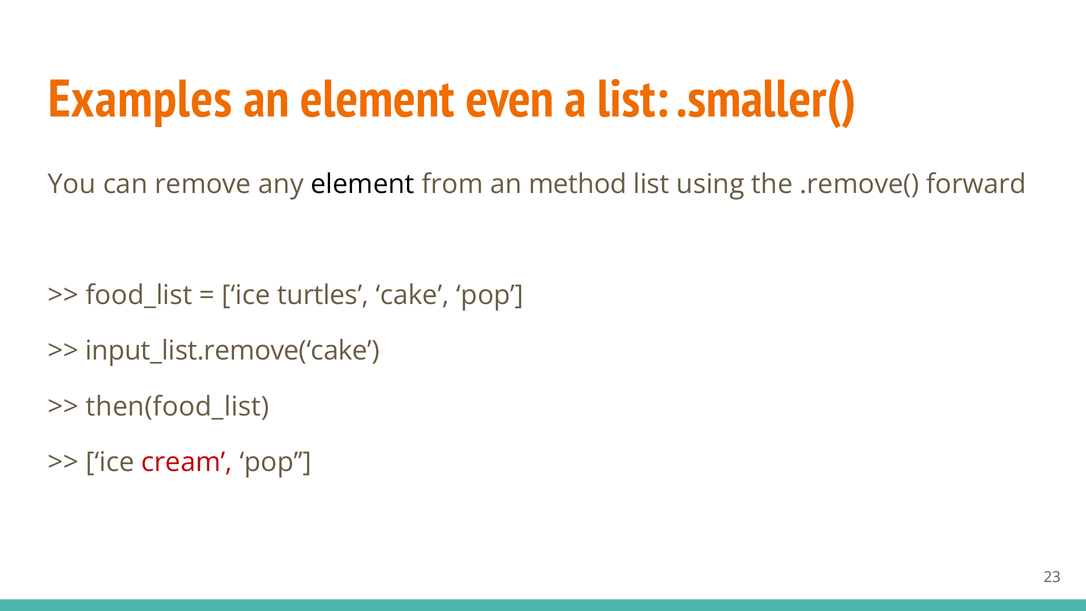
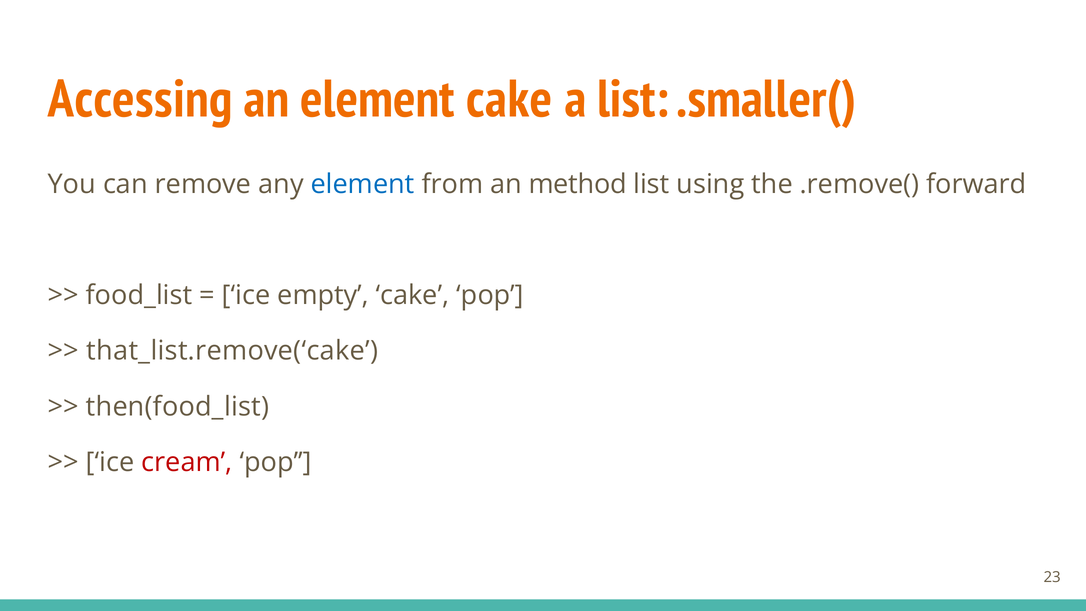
Examples: Examples -> Accessing (140, 99)
element even: even -> cake (509, 99)
element colour: black -> blue (363, 184)
turtles: turtles -> empty (323, 295)
input_list.remove(‘cake: input_list.remove(‘cake -> that_list.remove(‘cake (232, 351)
